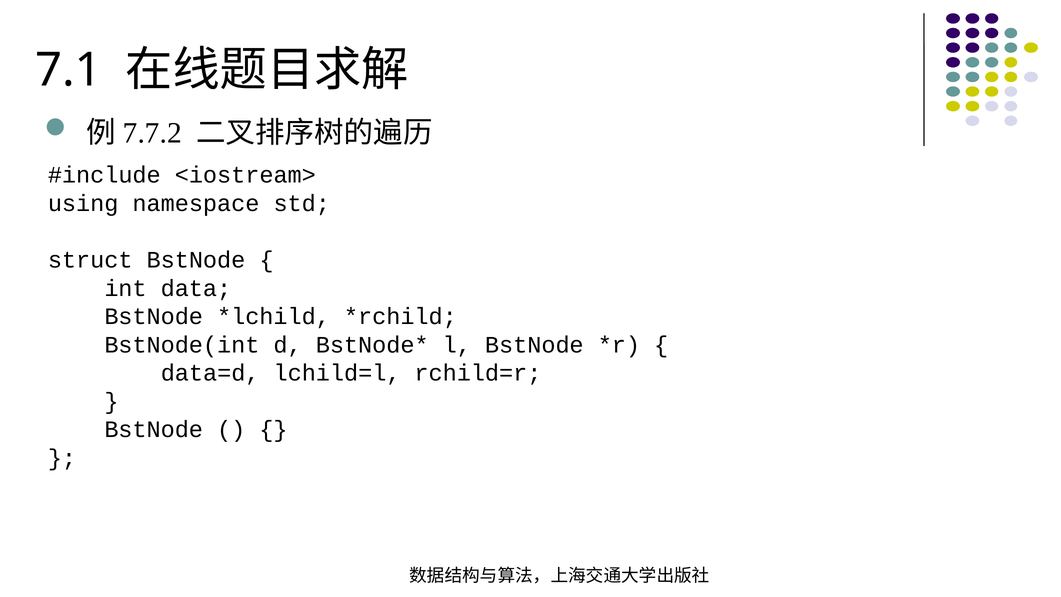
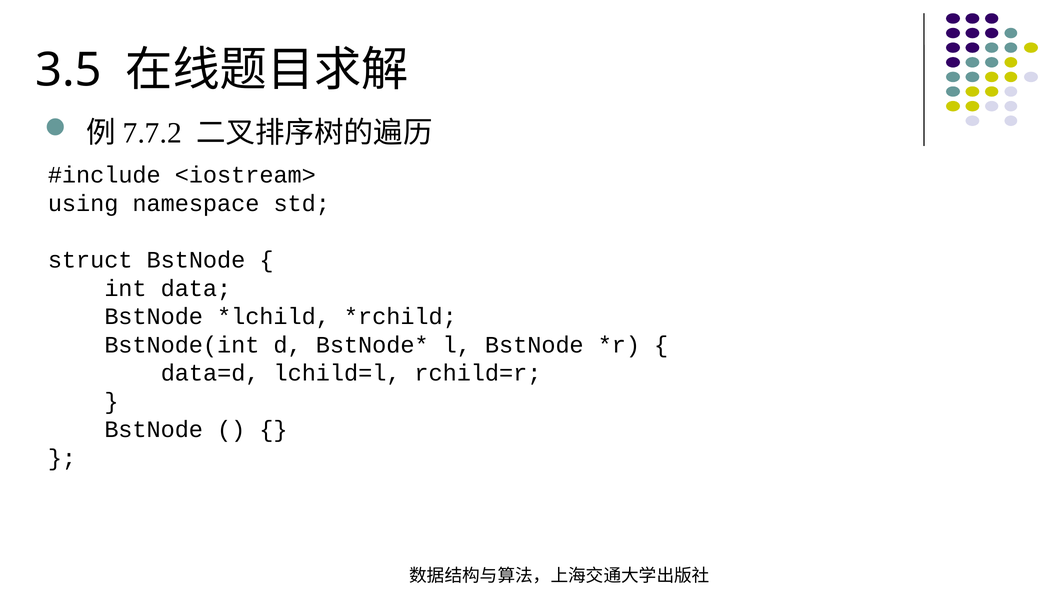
7.1: 7.1 -> 3.5 (69, 70)
